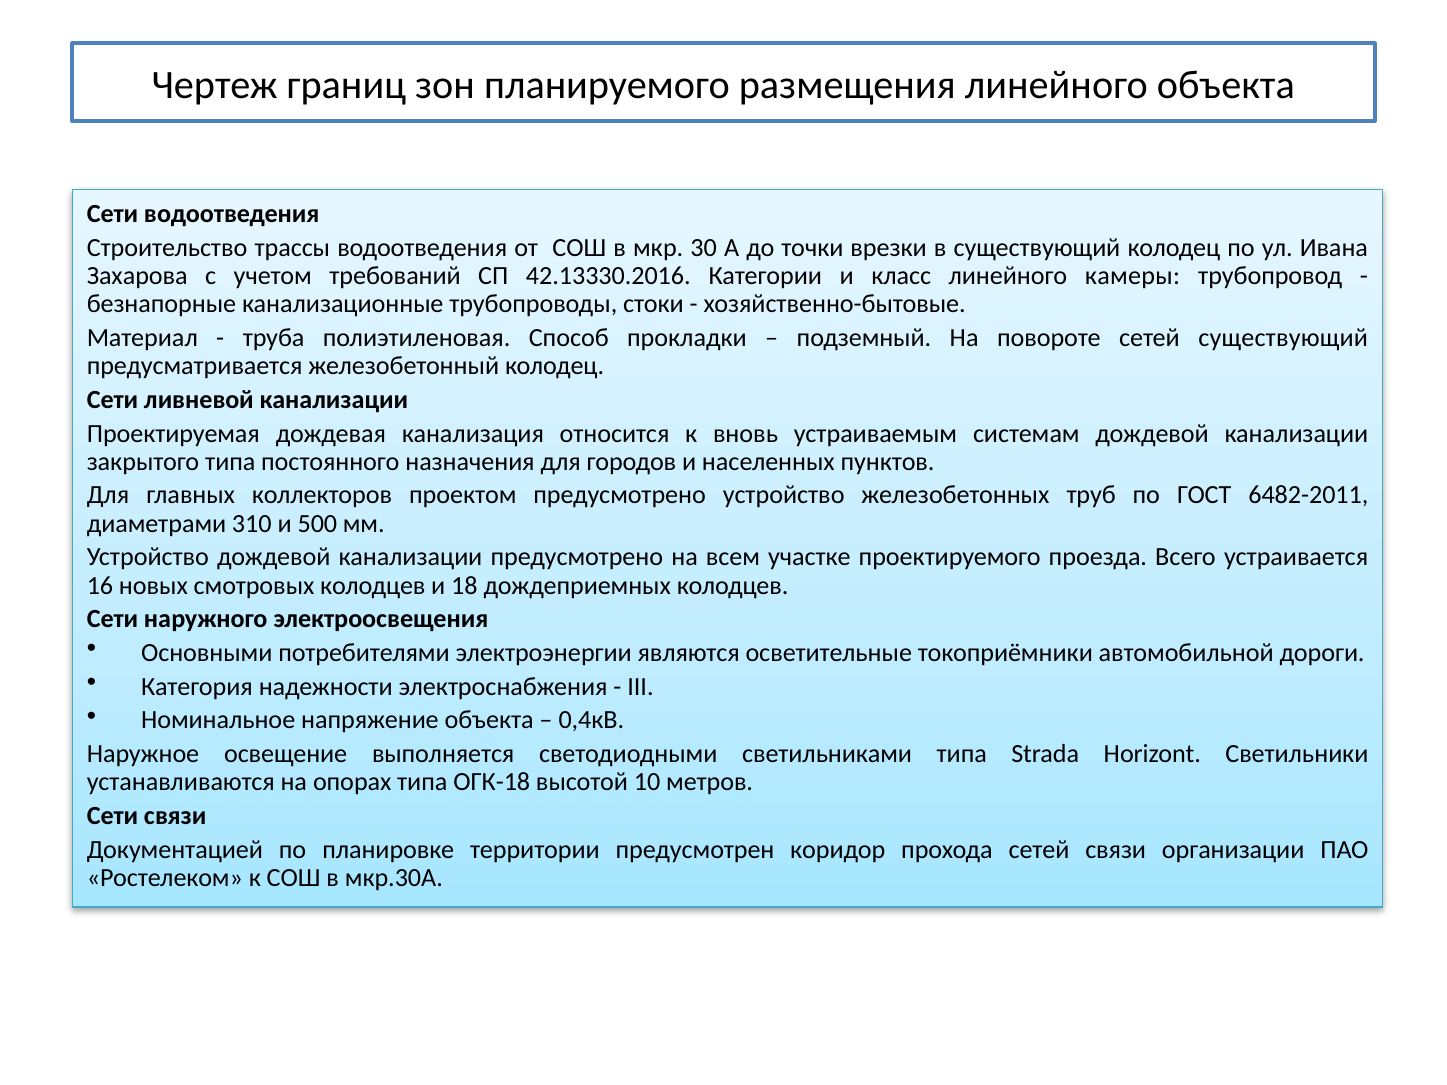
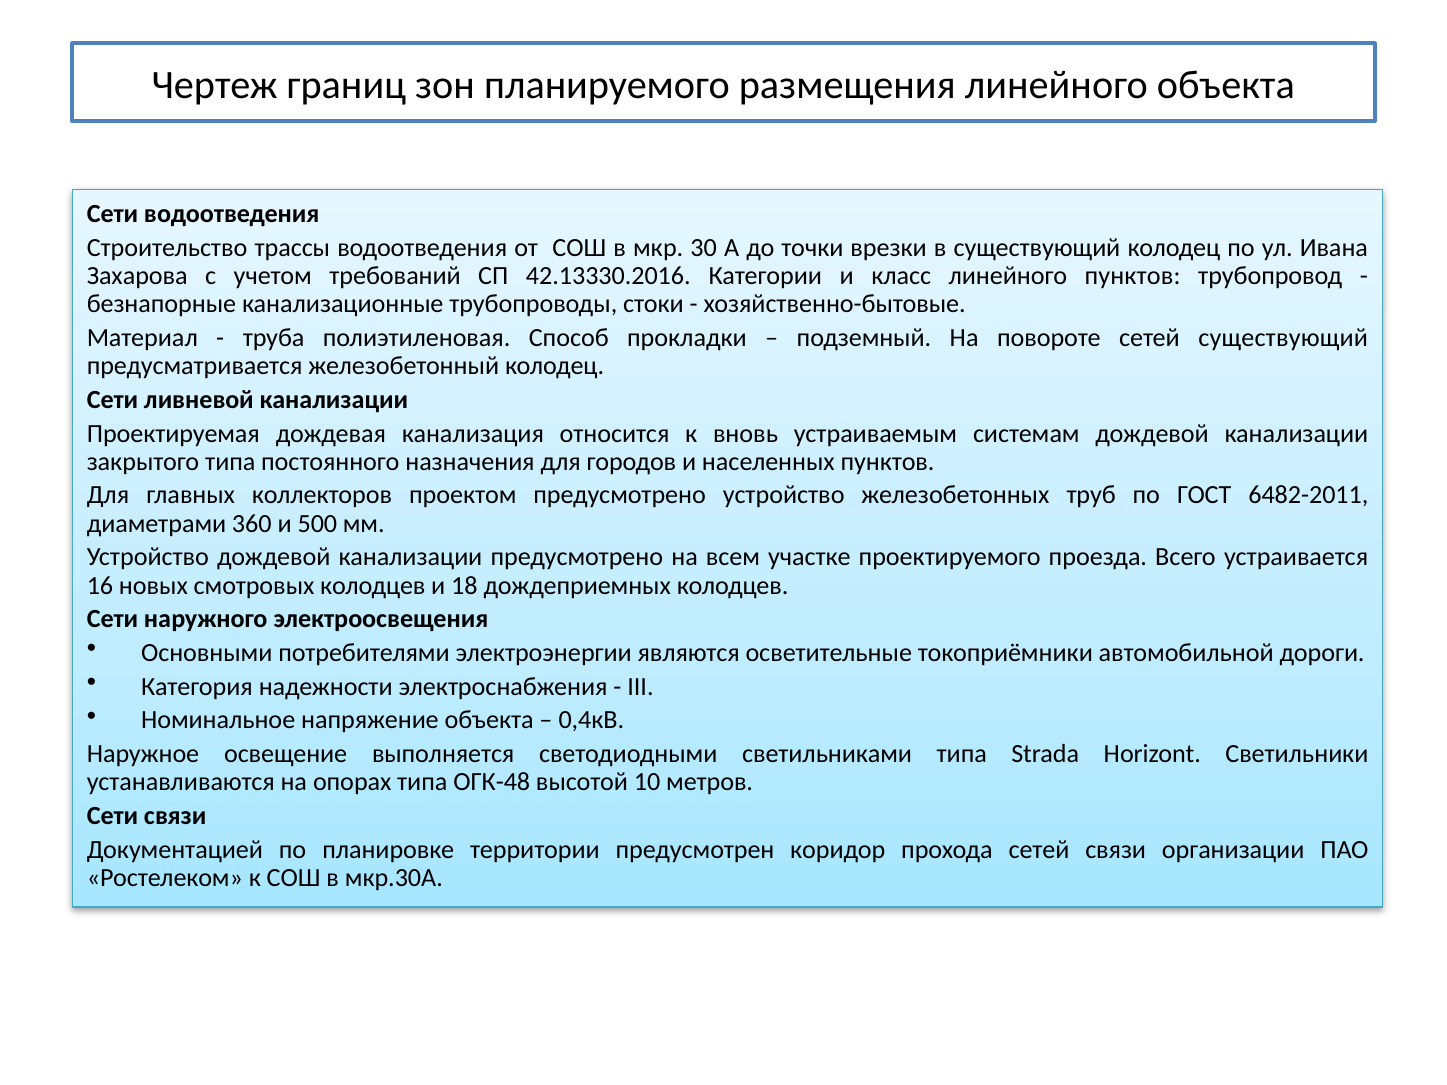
линейного камеры: камеры -> пунктов (1133, 276)
310: 310 -> 360 (252, 524)
ОГК-18: ОГК-18 -> ОГК-48 (492, 782)
